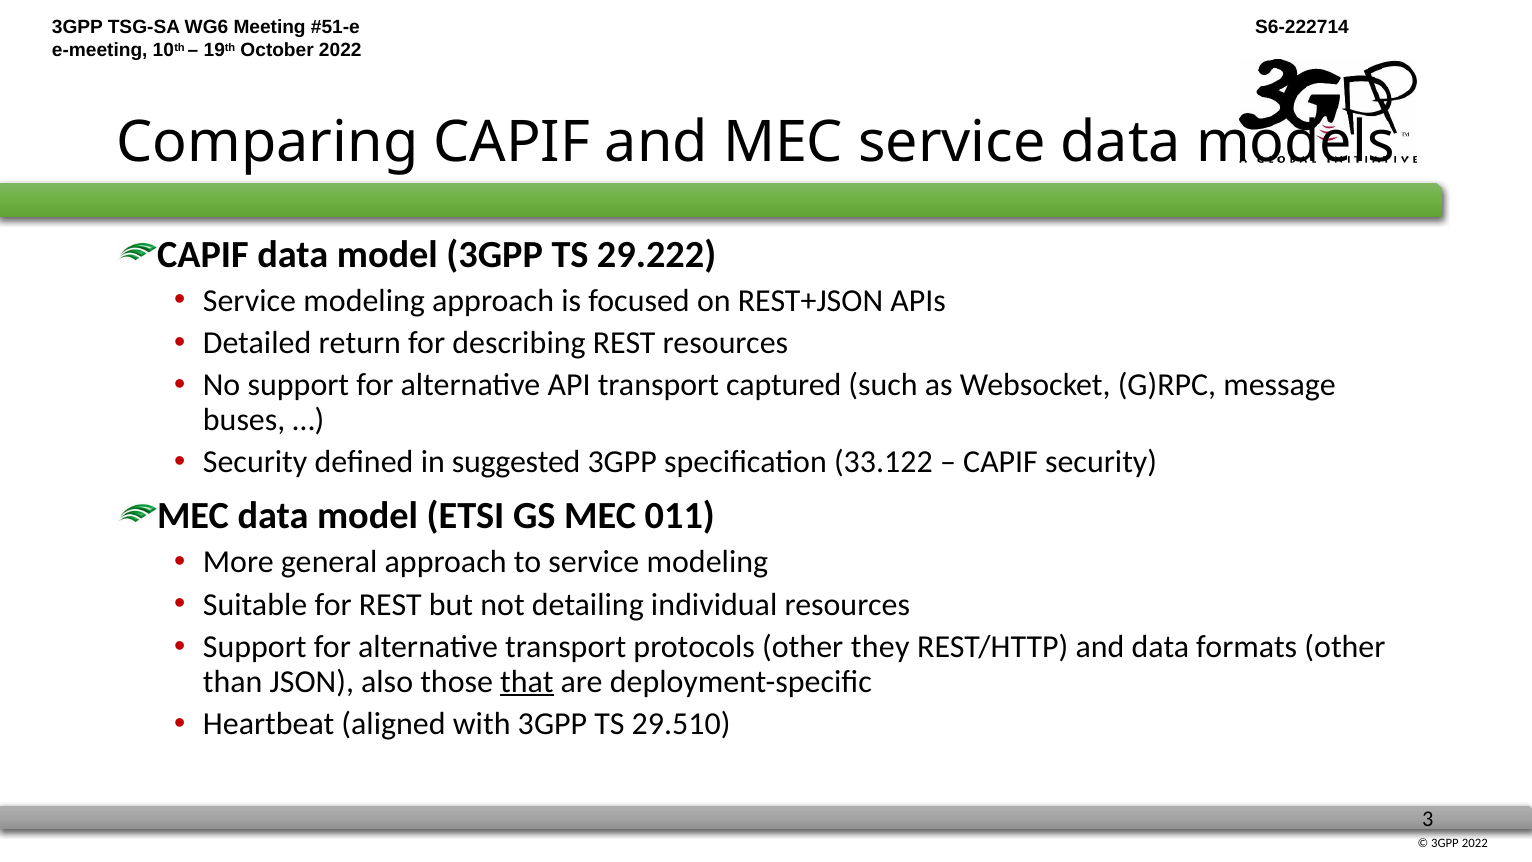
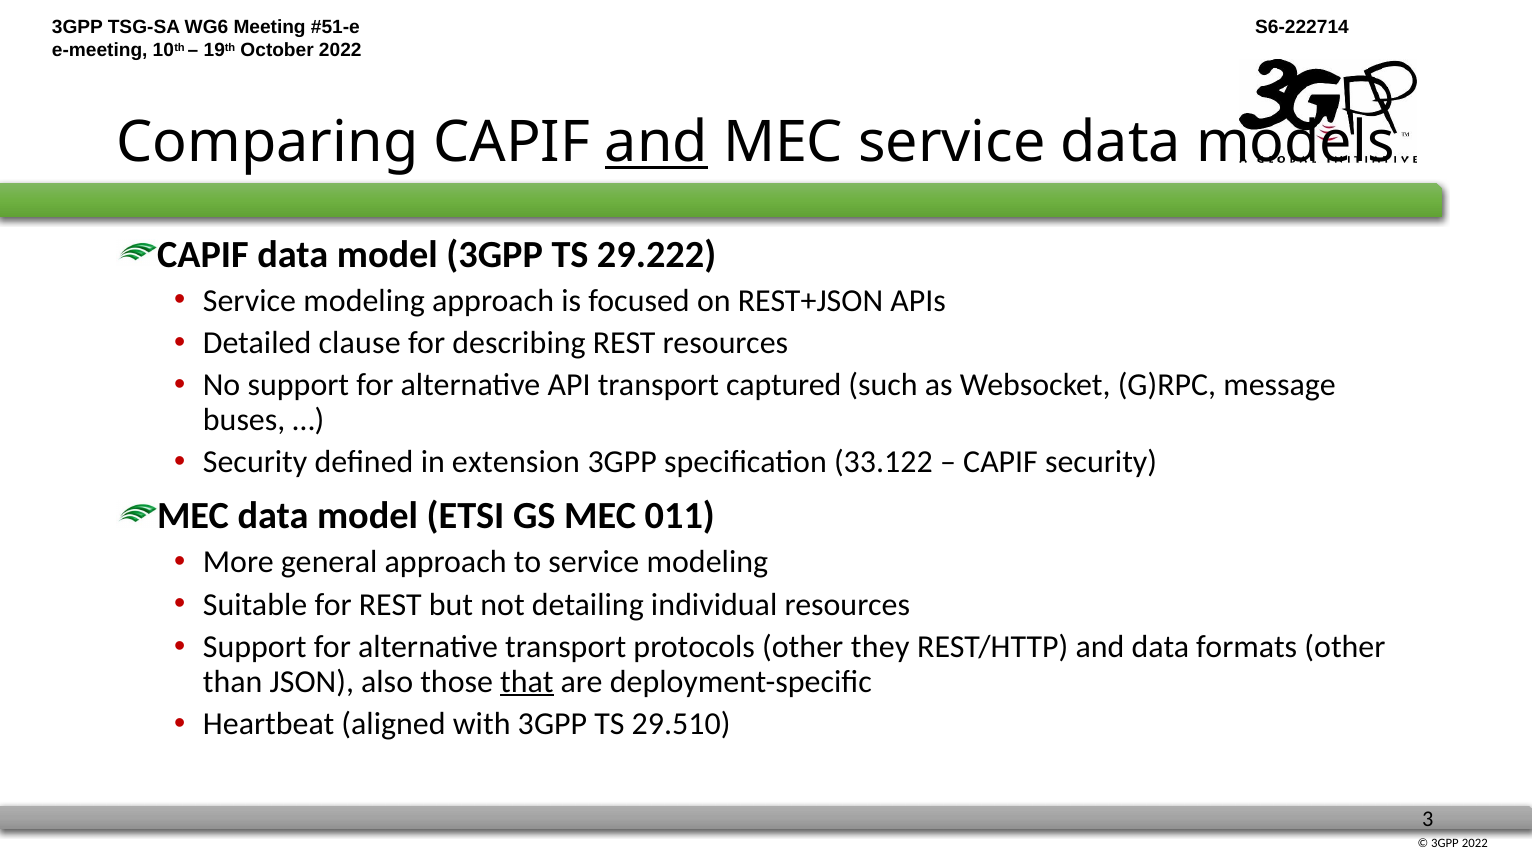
and underline: none -> present (656, 143)
return: return -> clause (360, 343)
suggested: suggested -> extension (516, 462)
